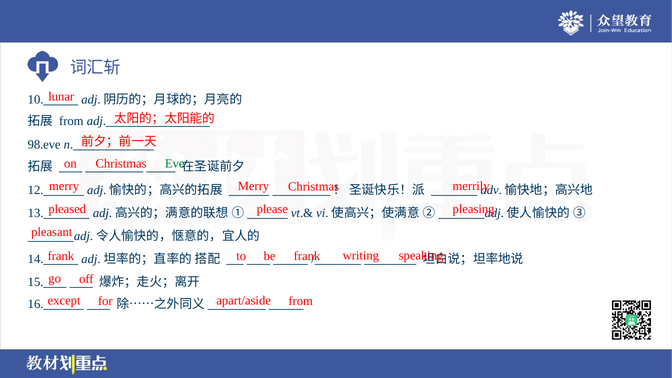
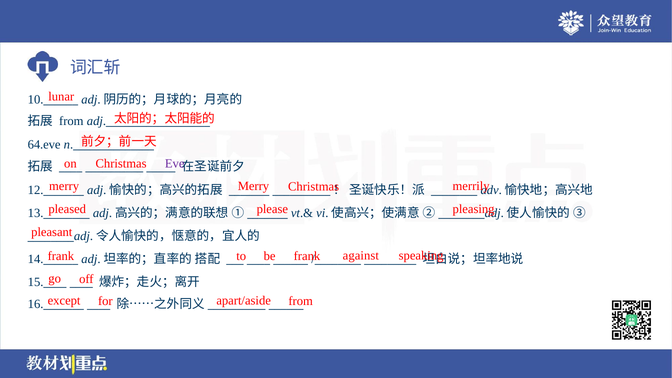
98.eve: 98.eve -> 64.eve (44, 145)
Eve colour: green -> purple (175, 164)
writing: writing -> against (361, 255)
